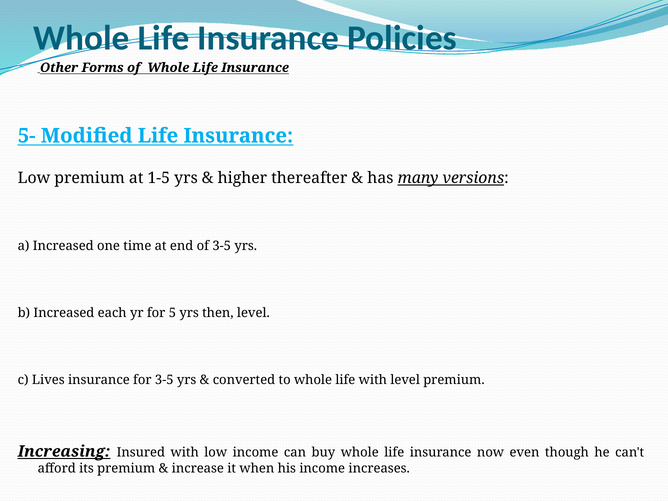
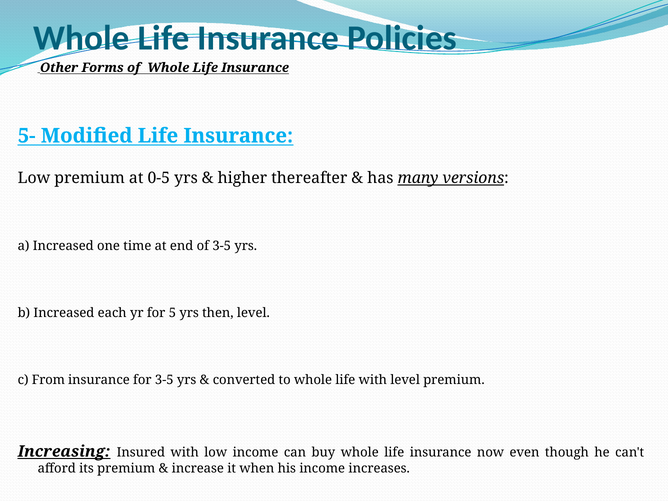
1-5: 1-5 -> 0-5 (159, 178)
Lives: Lives -> From (48, 380)
